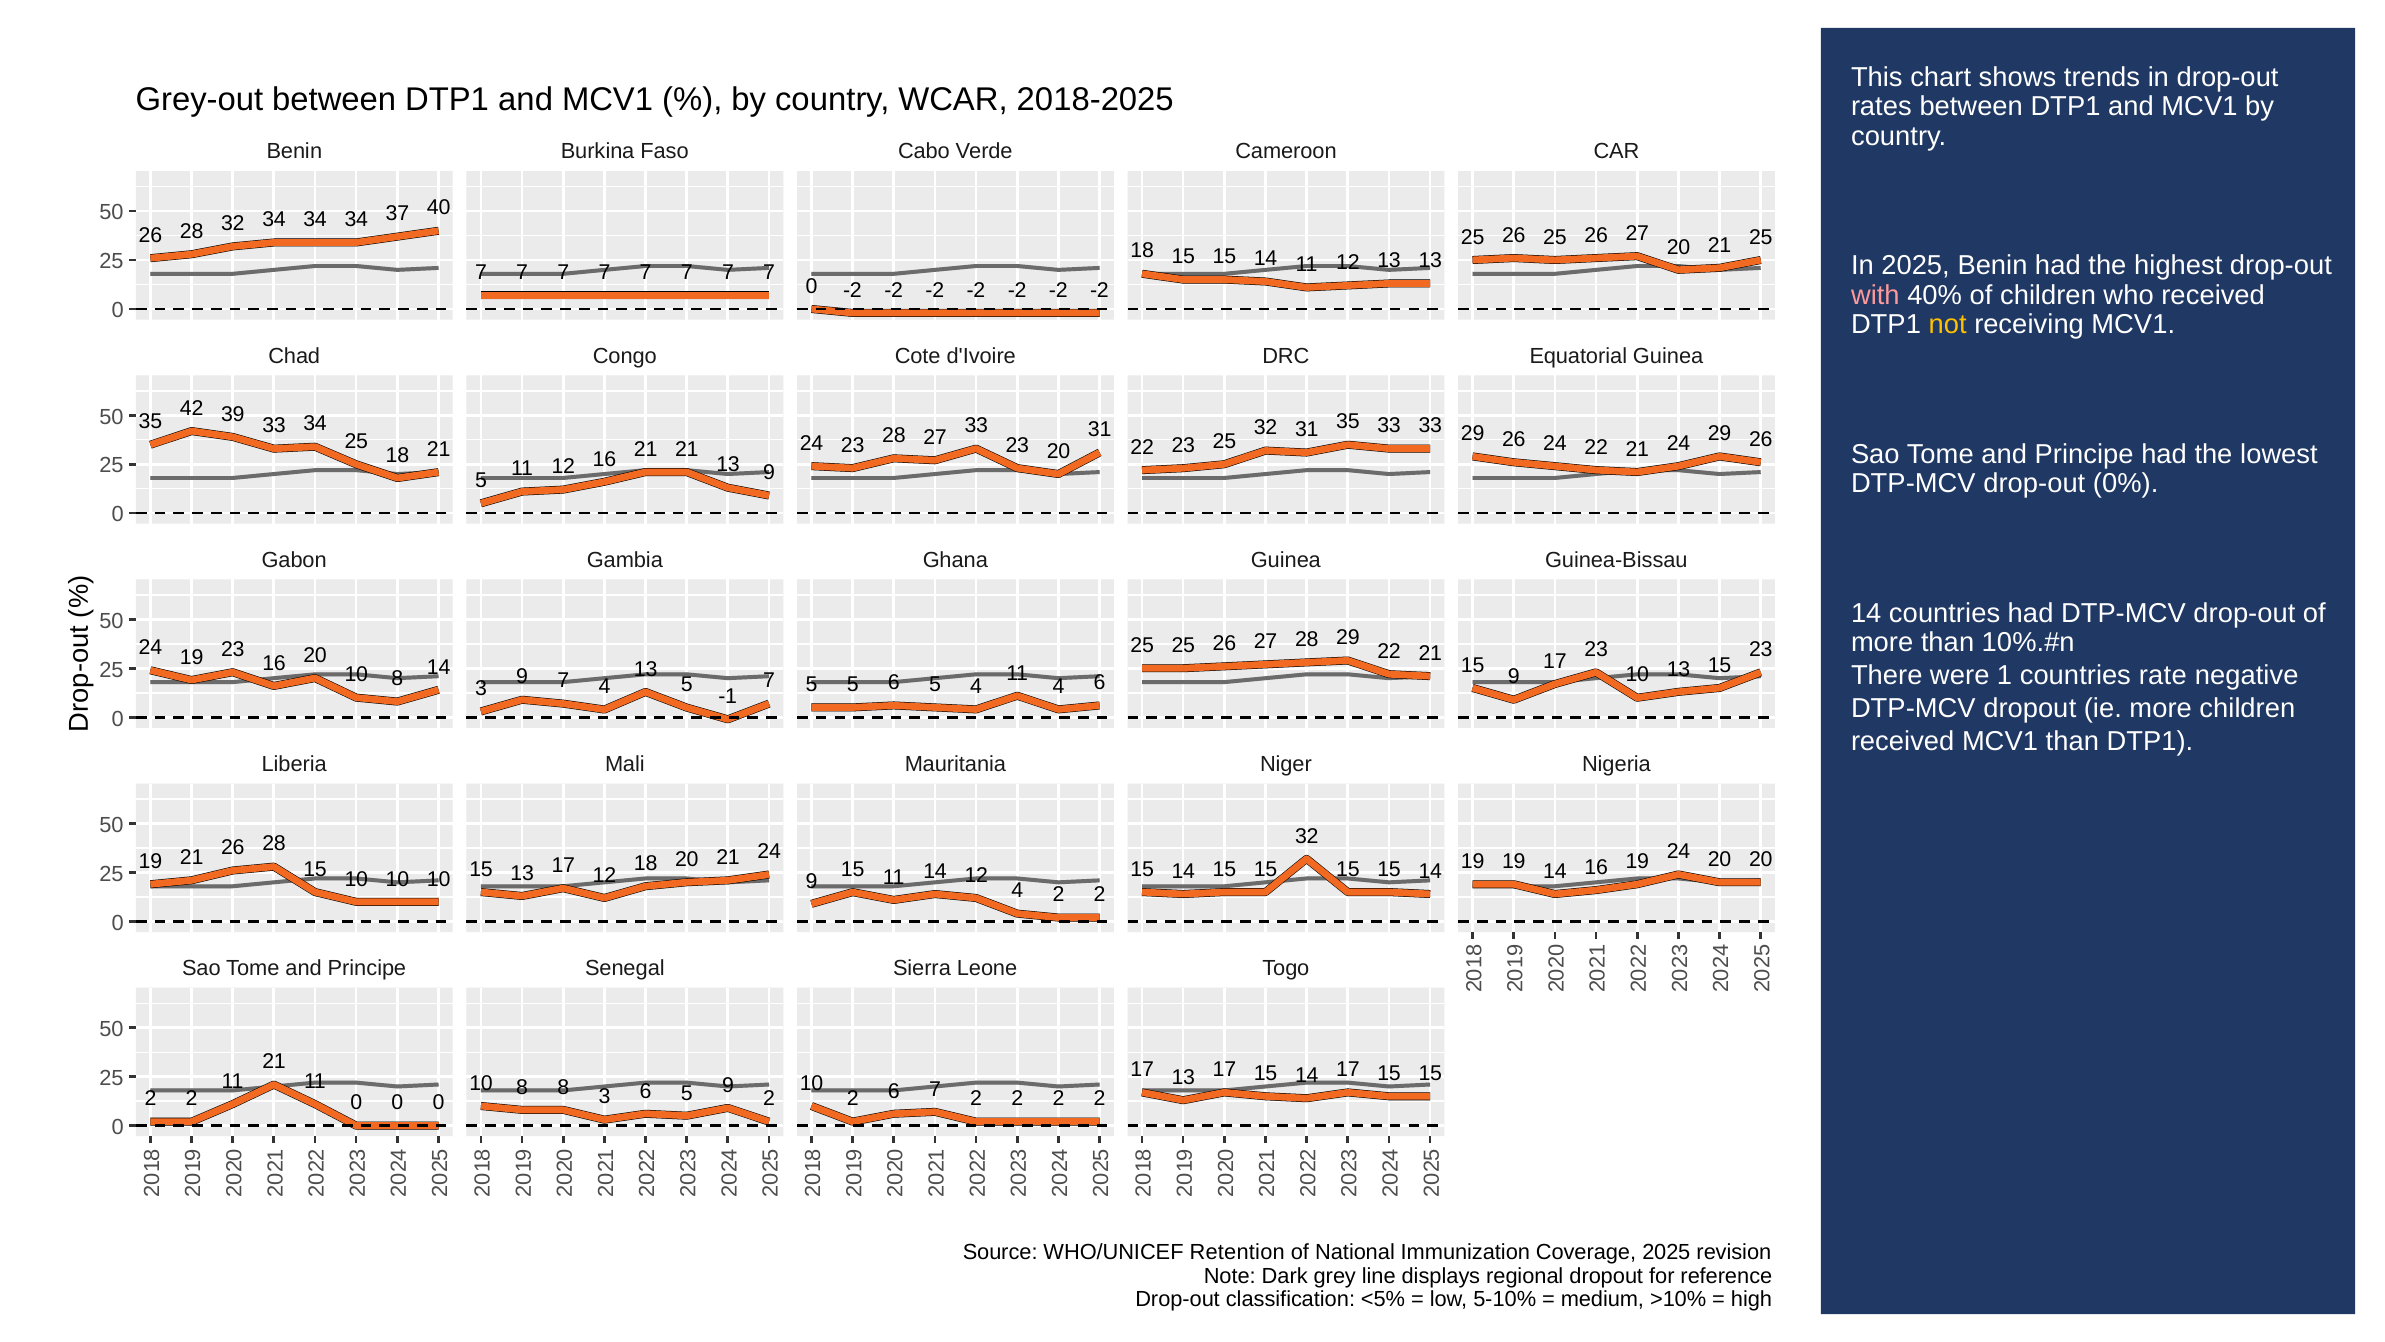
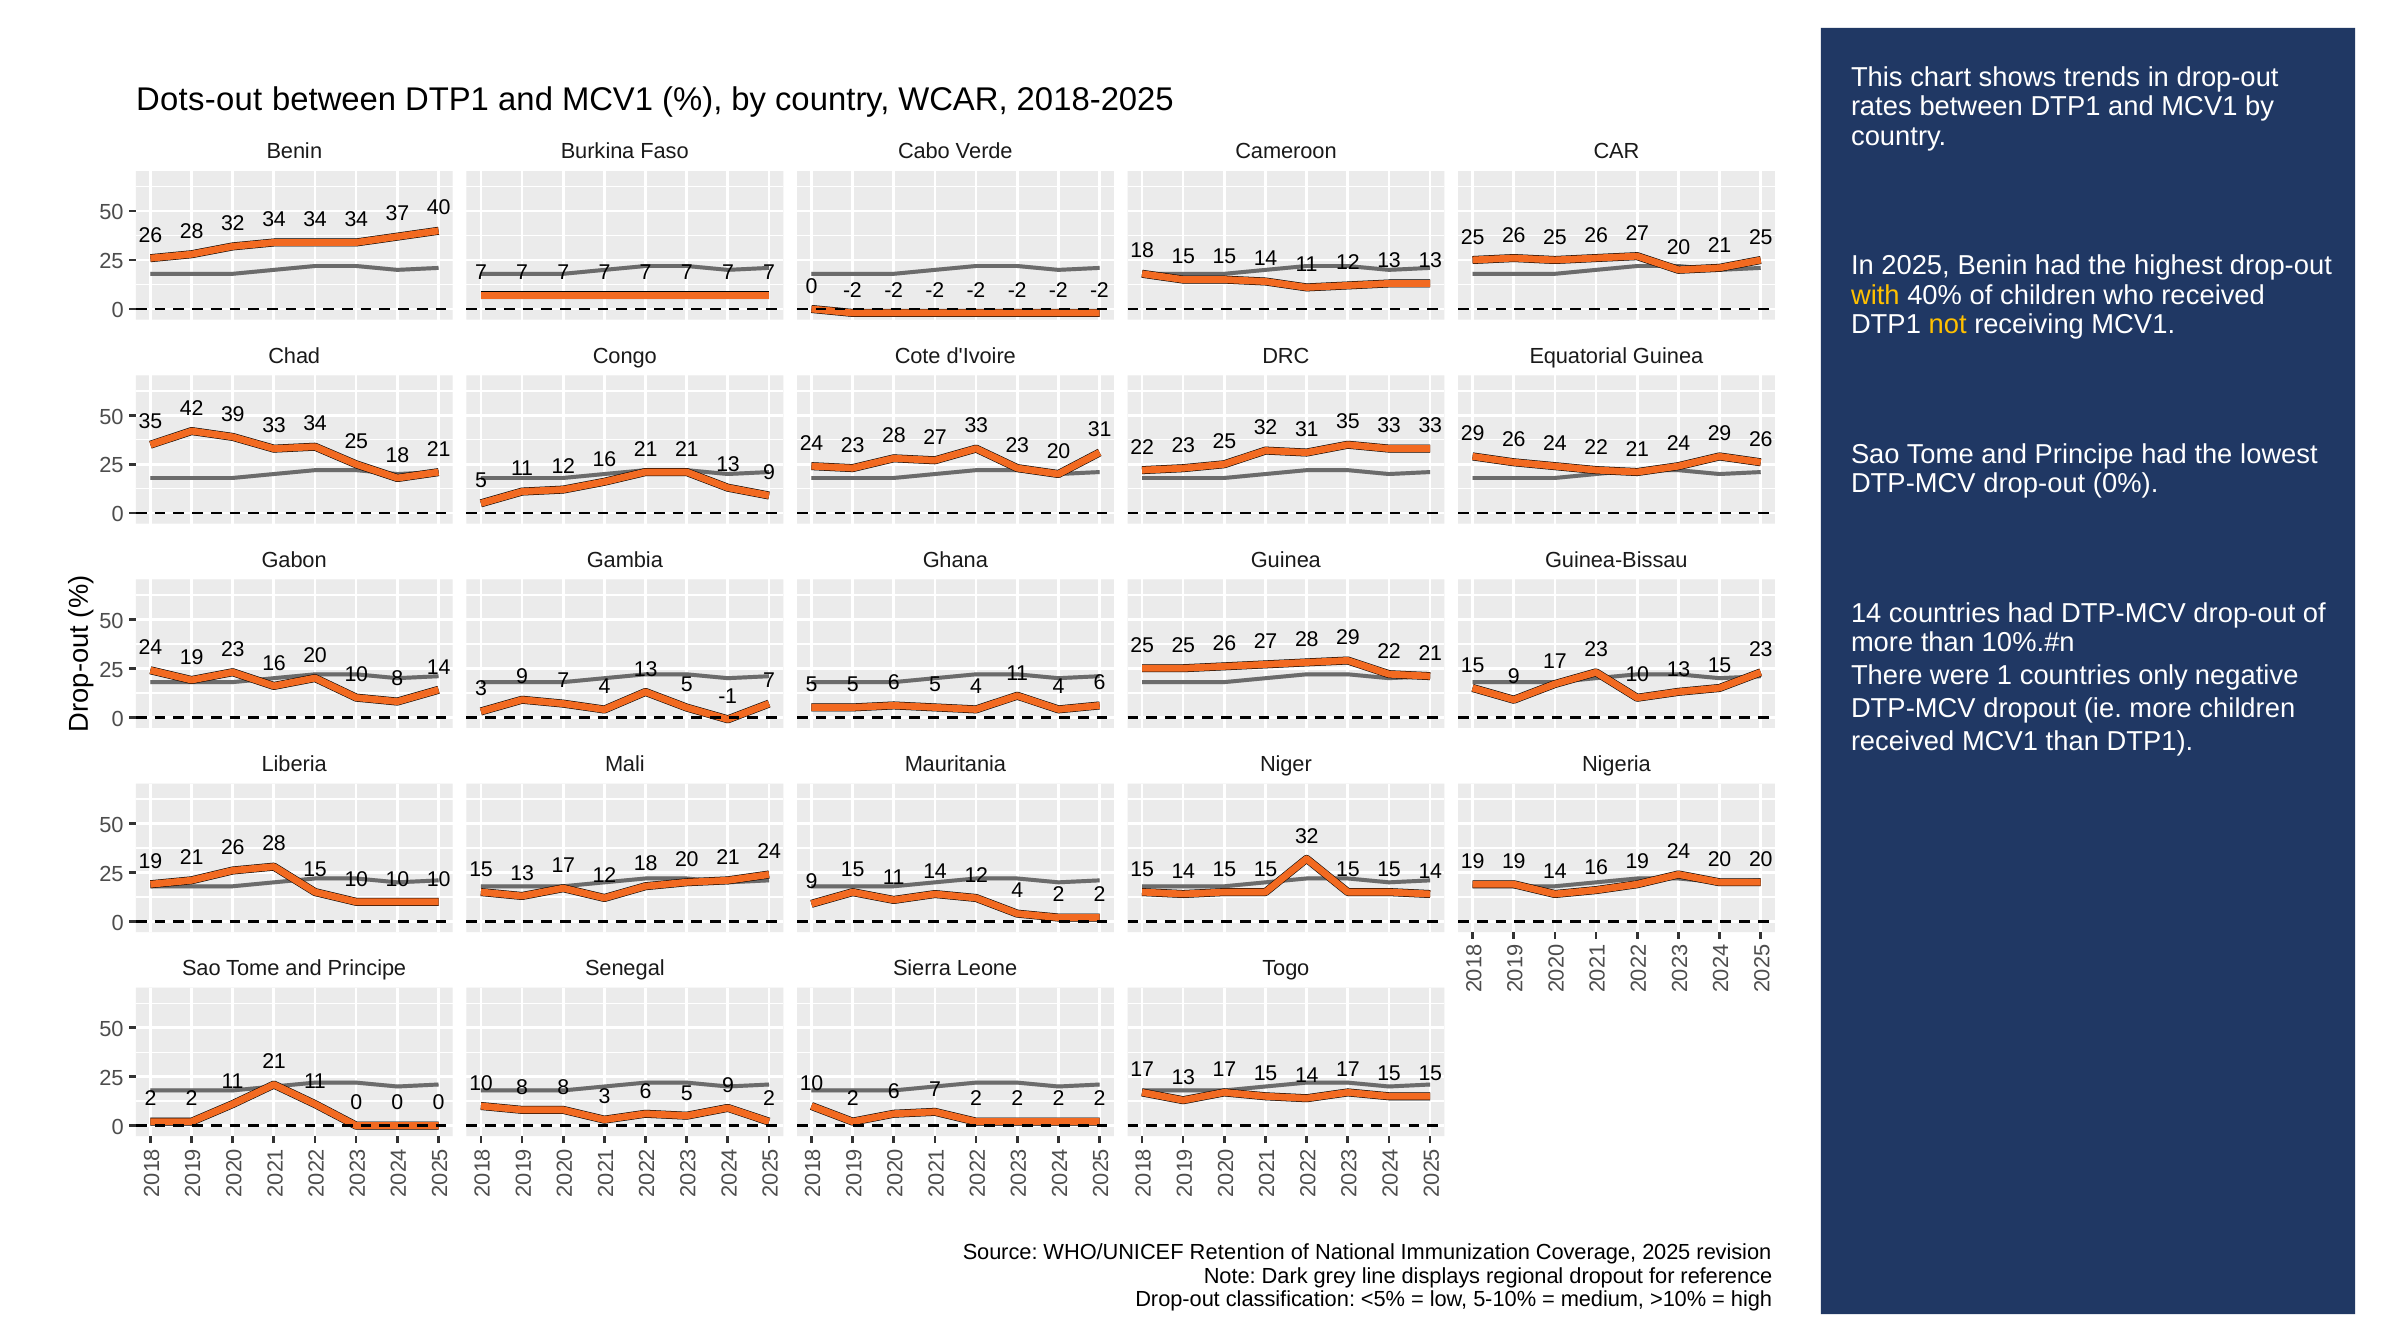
Grey-out: Grey-out -> Dots-out (199, 99)
with colour: pink -> yellow (1875, 295)
rate: rate -> only (2163, 676)
